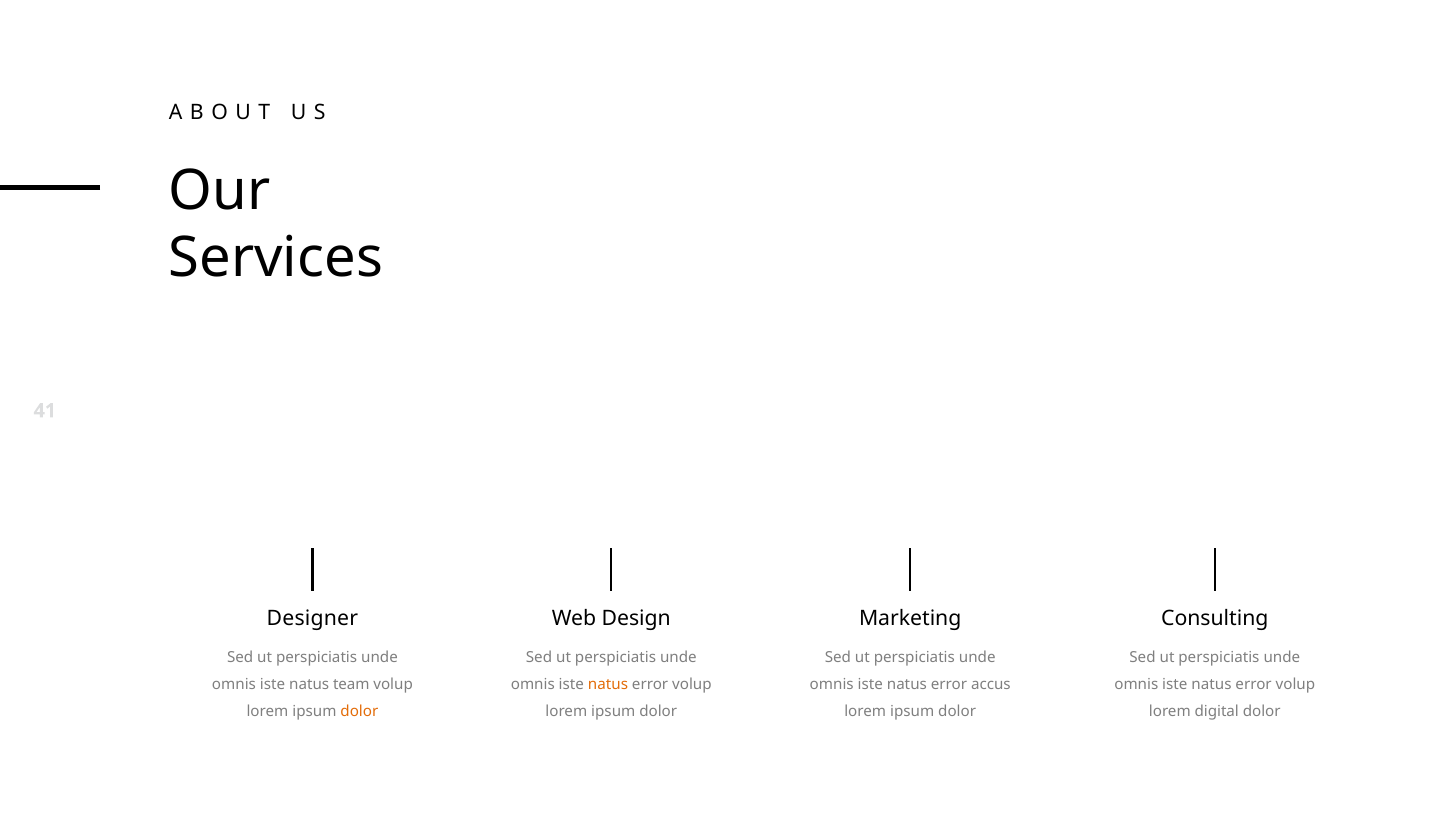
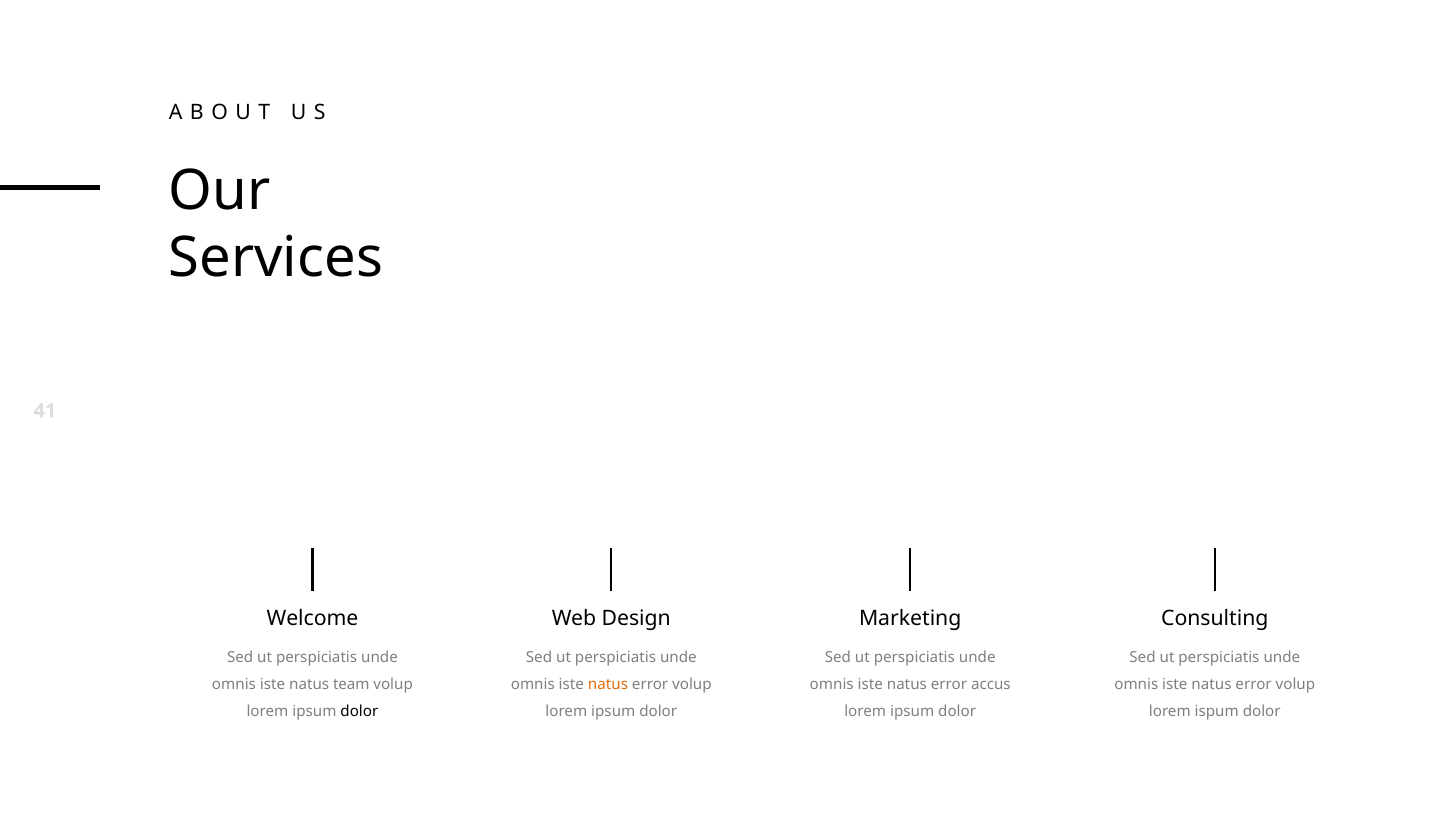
Designer: Designer -> Welcome (313, 618)
dolor colour: orange -> black (359, 712)
digital: digital -> ispum (1217, 712)
